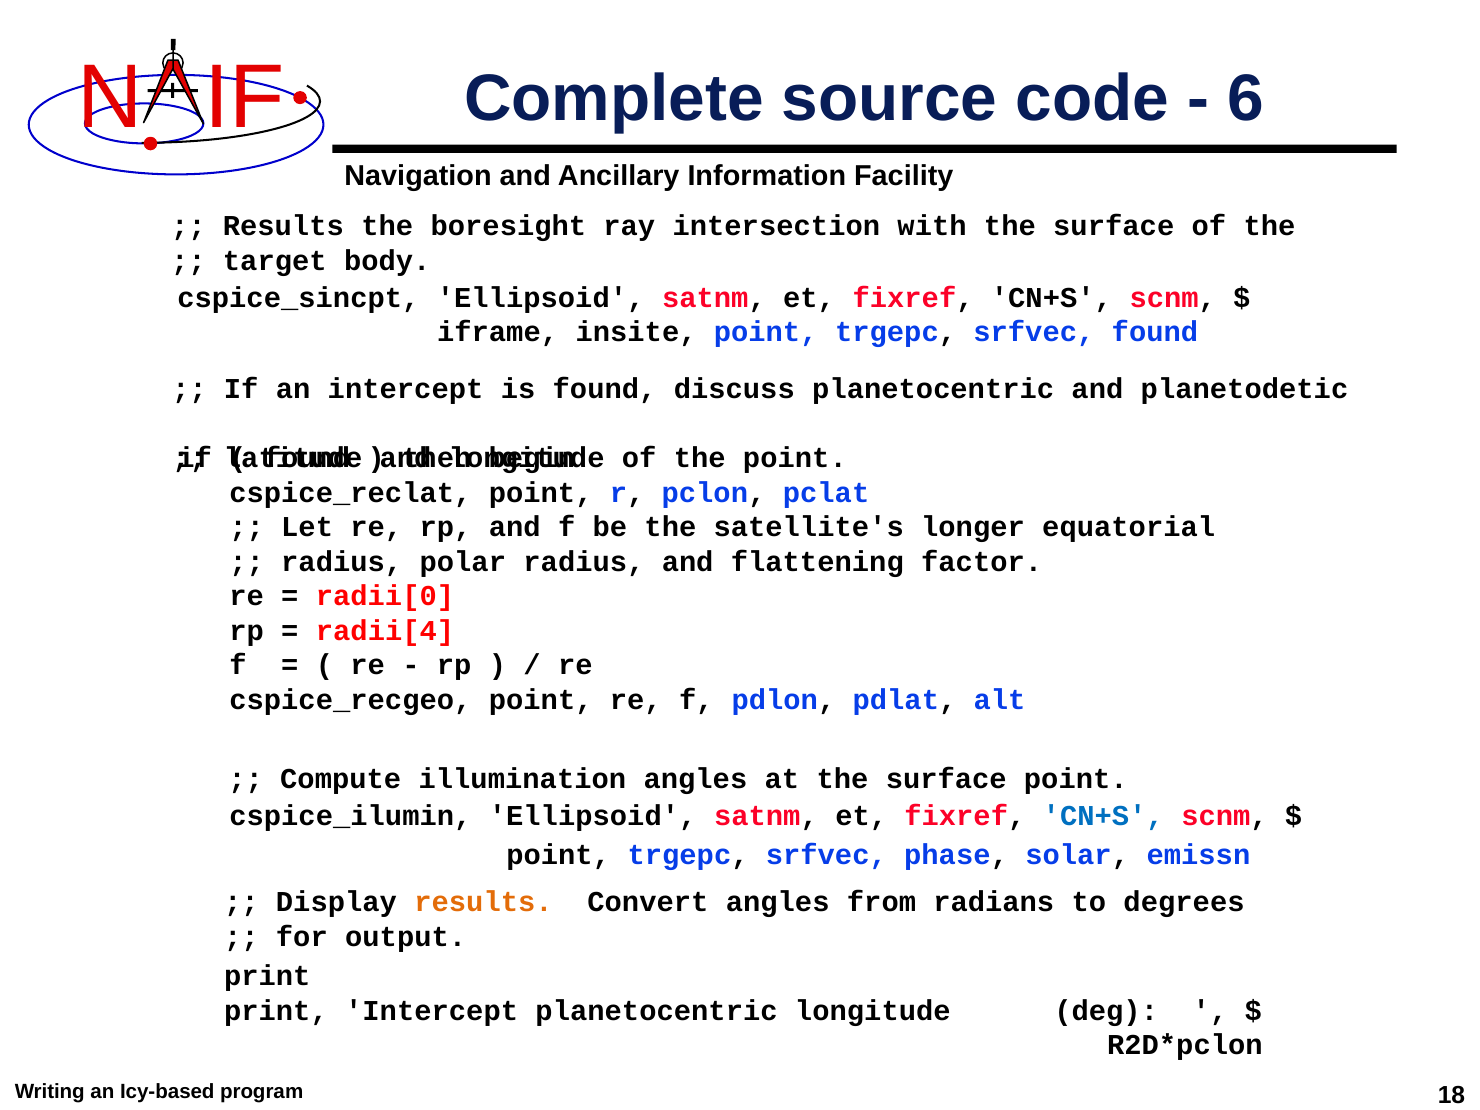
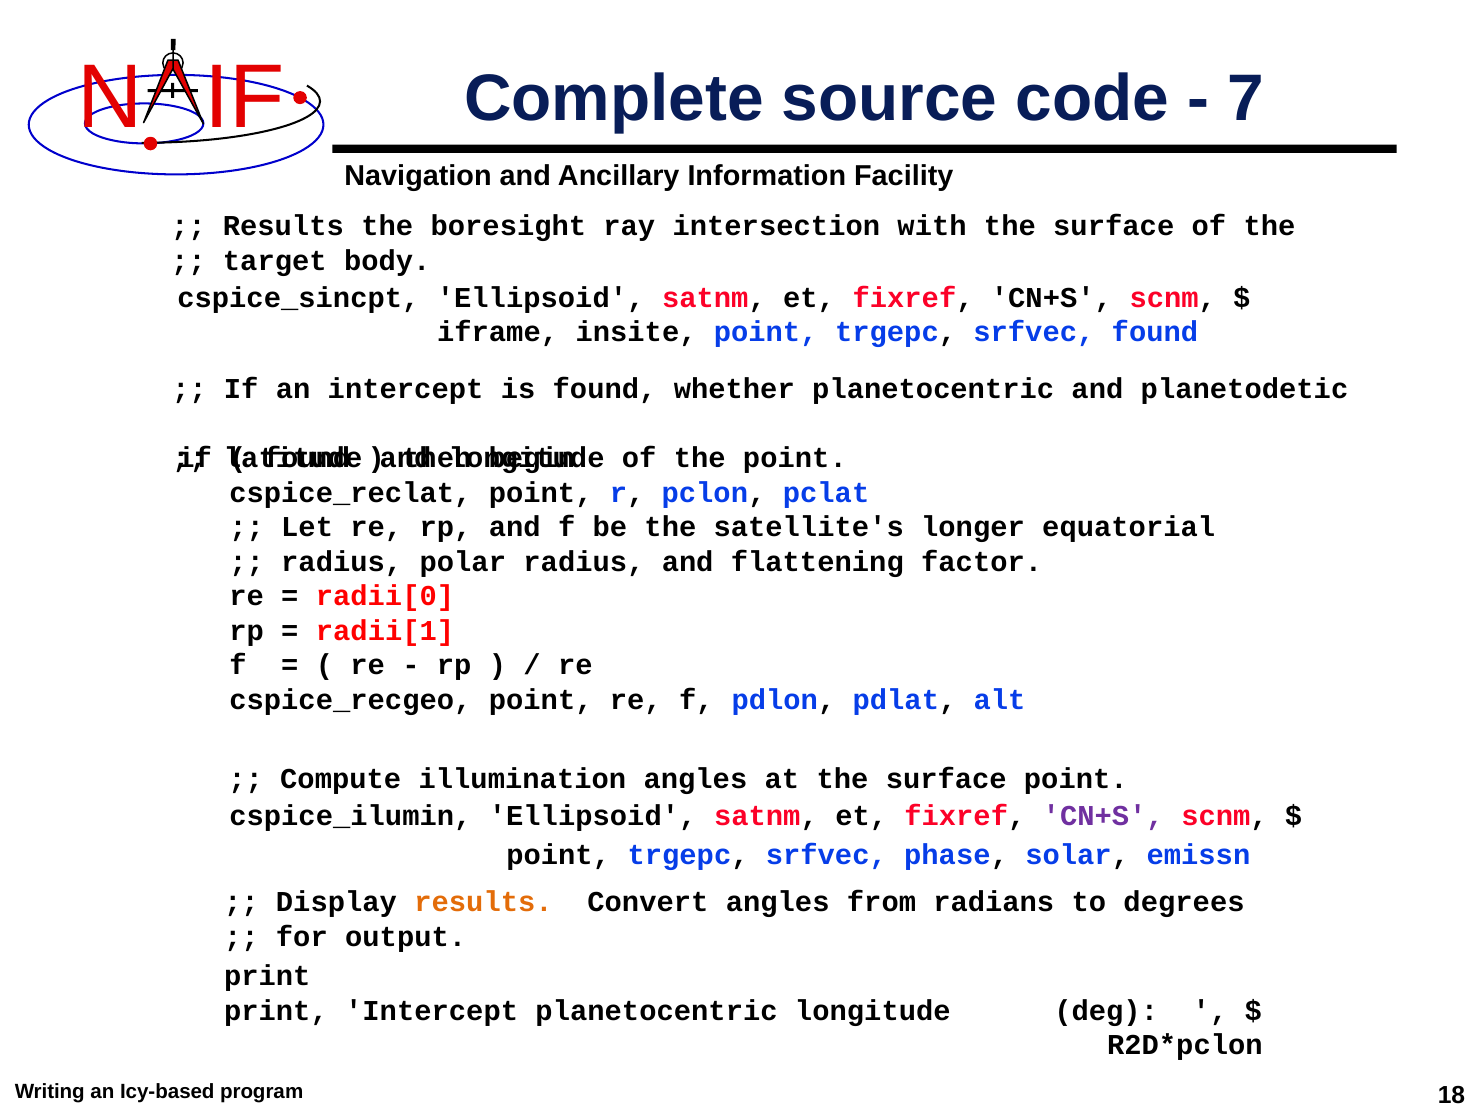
6: 6 -> 7 (1246, 99)
discuss: discuss -> whether (734, 389)
radii[4: radii[4 -> radii[1 (385, 631)
CN+S colour: blue -> purple (1103, 816)
